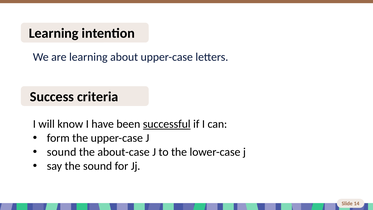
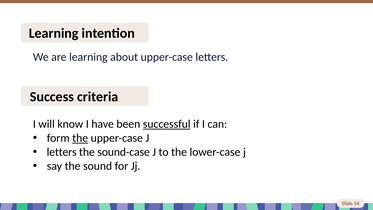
the underline: none -> present (80, 138)
sound: sound -> letters (62, 152)
about-case: about-case -> sound-case (124, 152)
